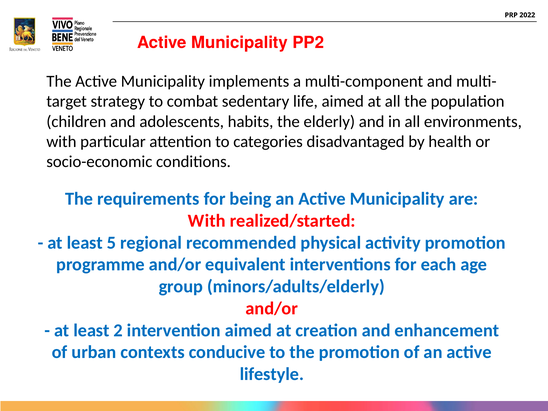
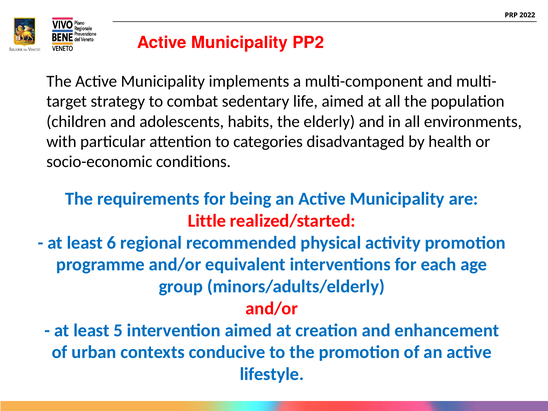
With: With -> Little (207, 221)
5: 5 -> 6 (112, 243)
2: 2 -> 5 (118, 330)
